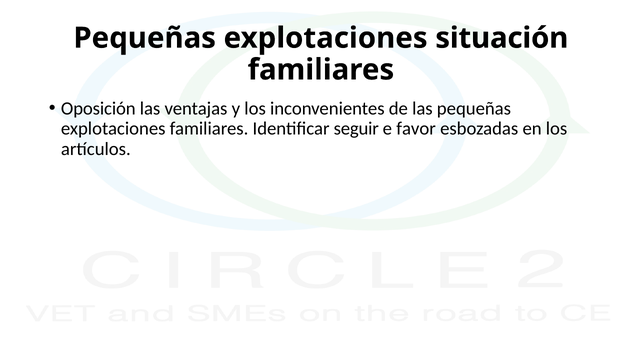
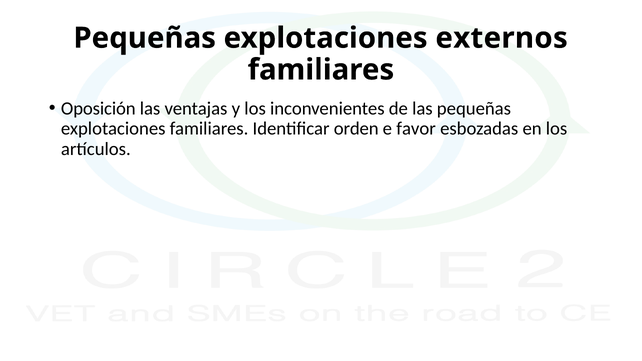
situación: situación -> externos (502, 38)
seguir: seguir -> orden (356, 129)
